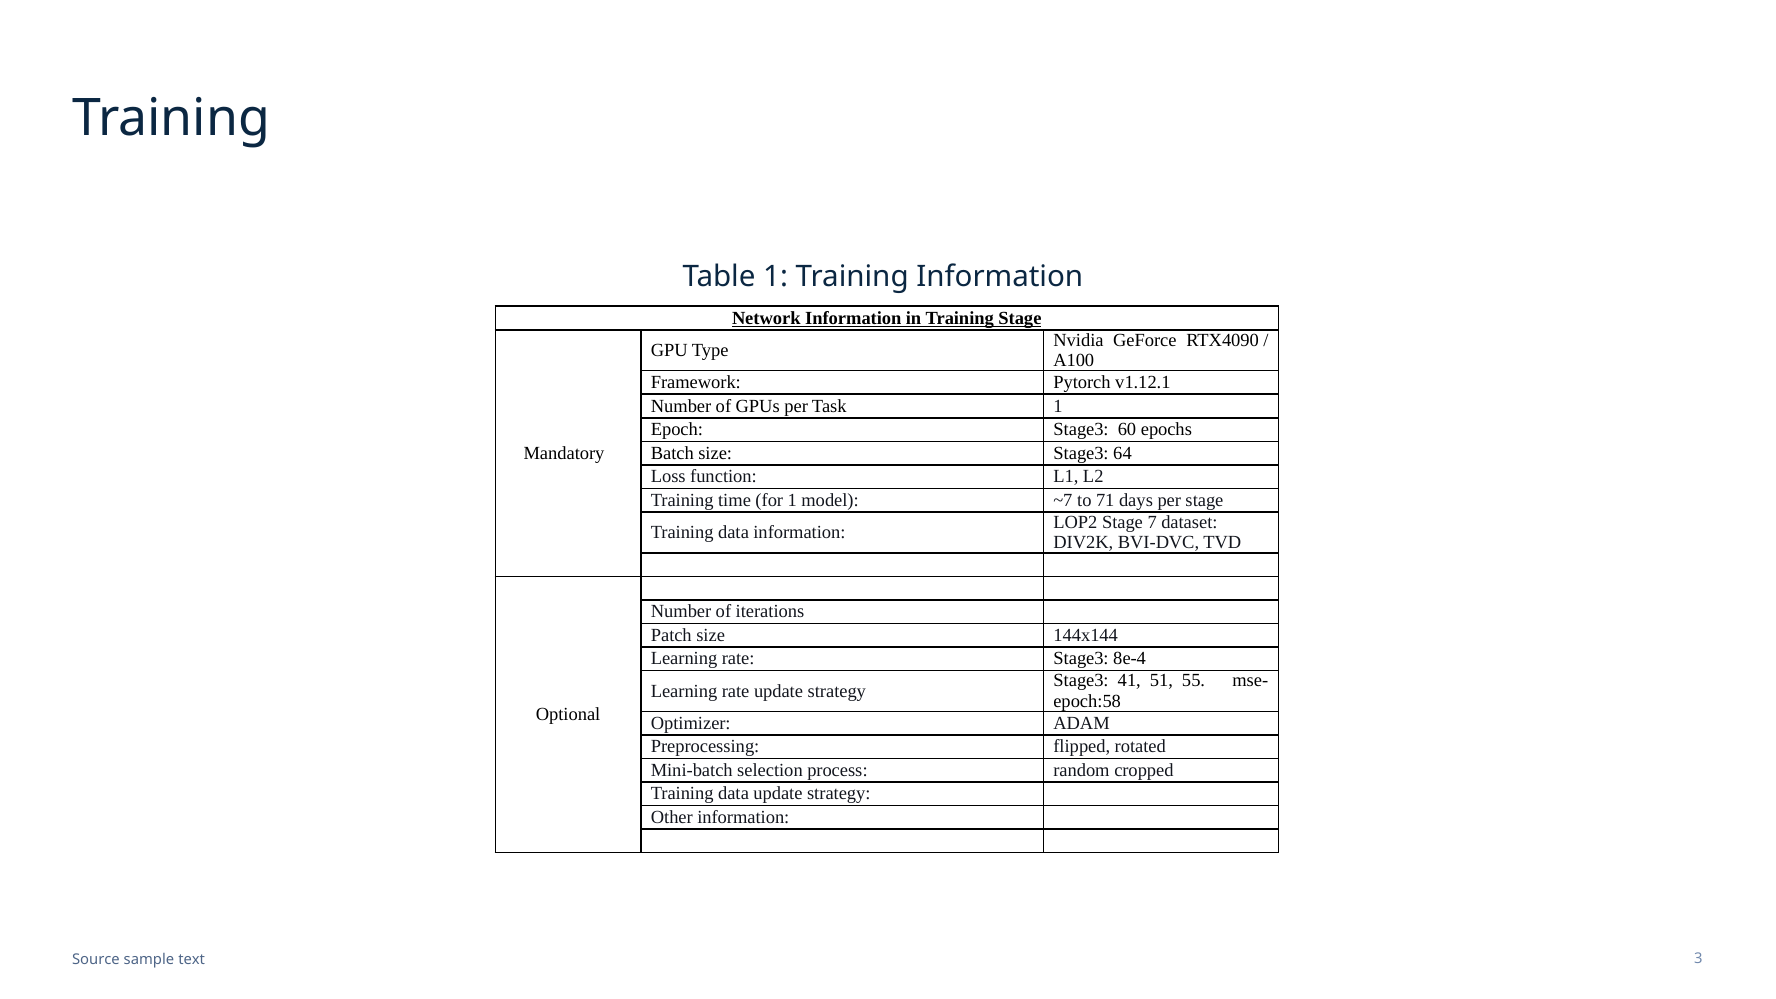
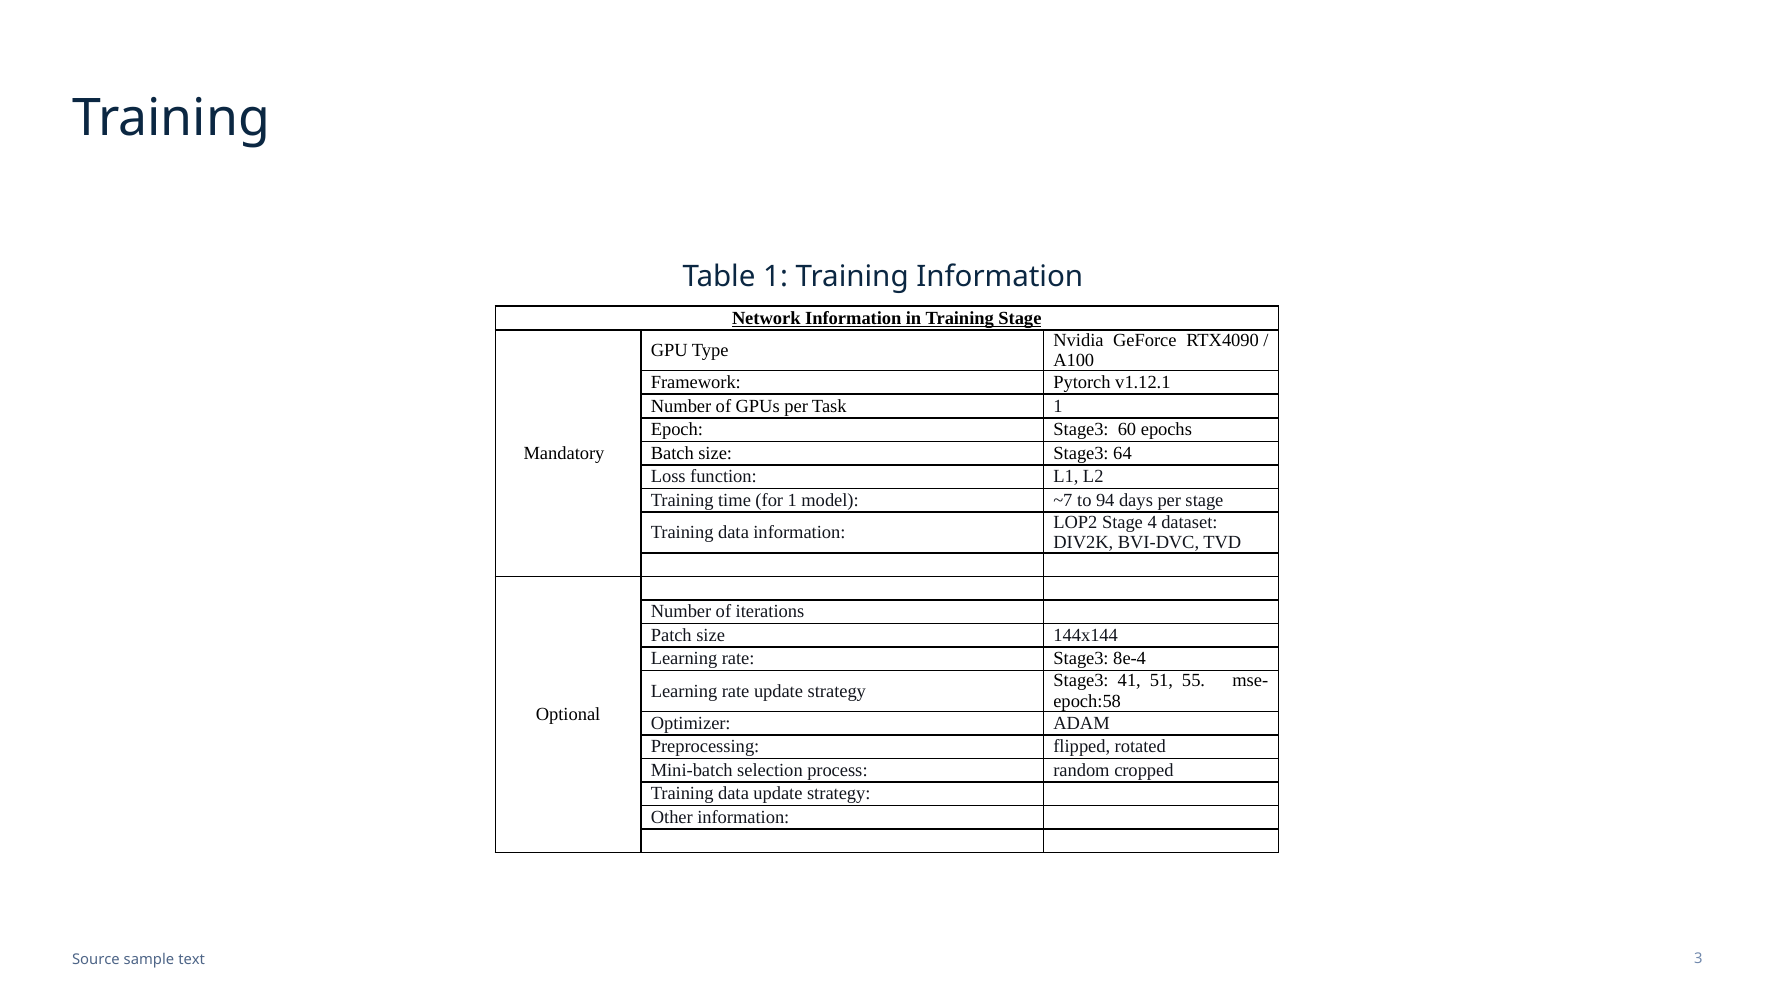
71: 71 -> 94 (1105, 500)
7: 7 -> 4 (1152, 522)
